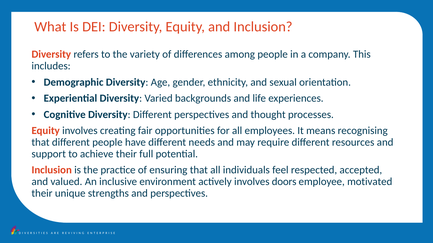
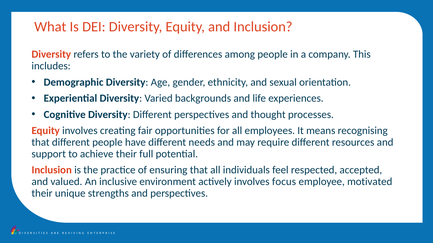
doors: doors -> focus (284, 182)
